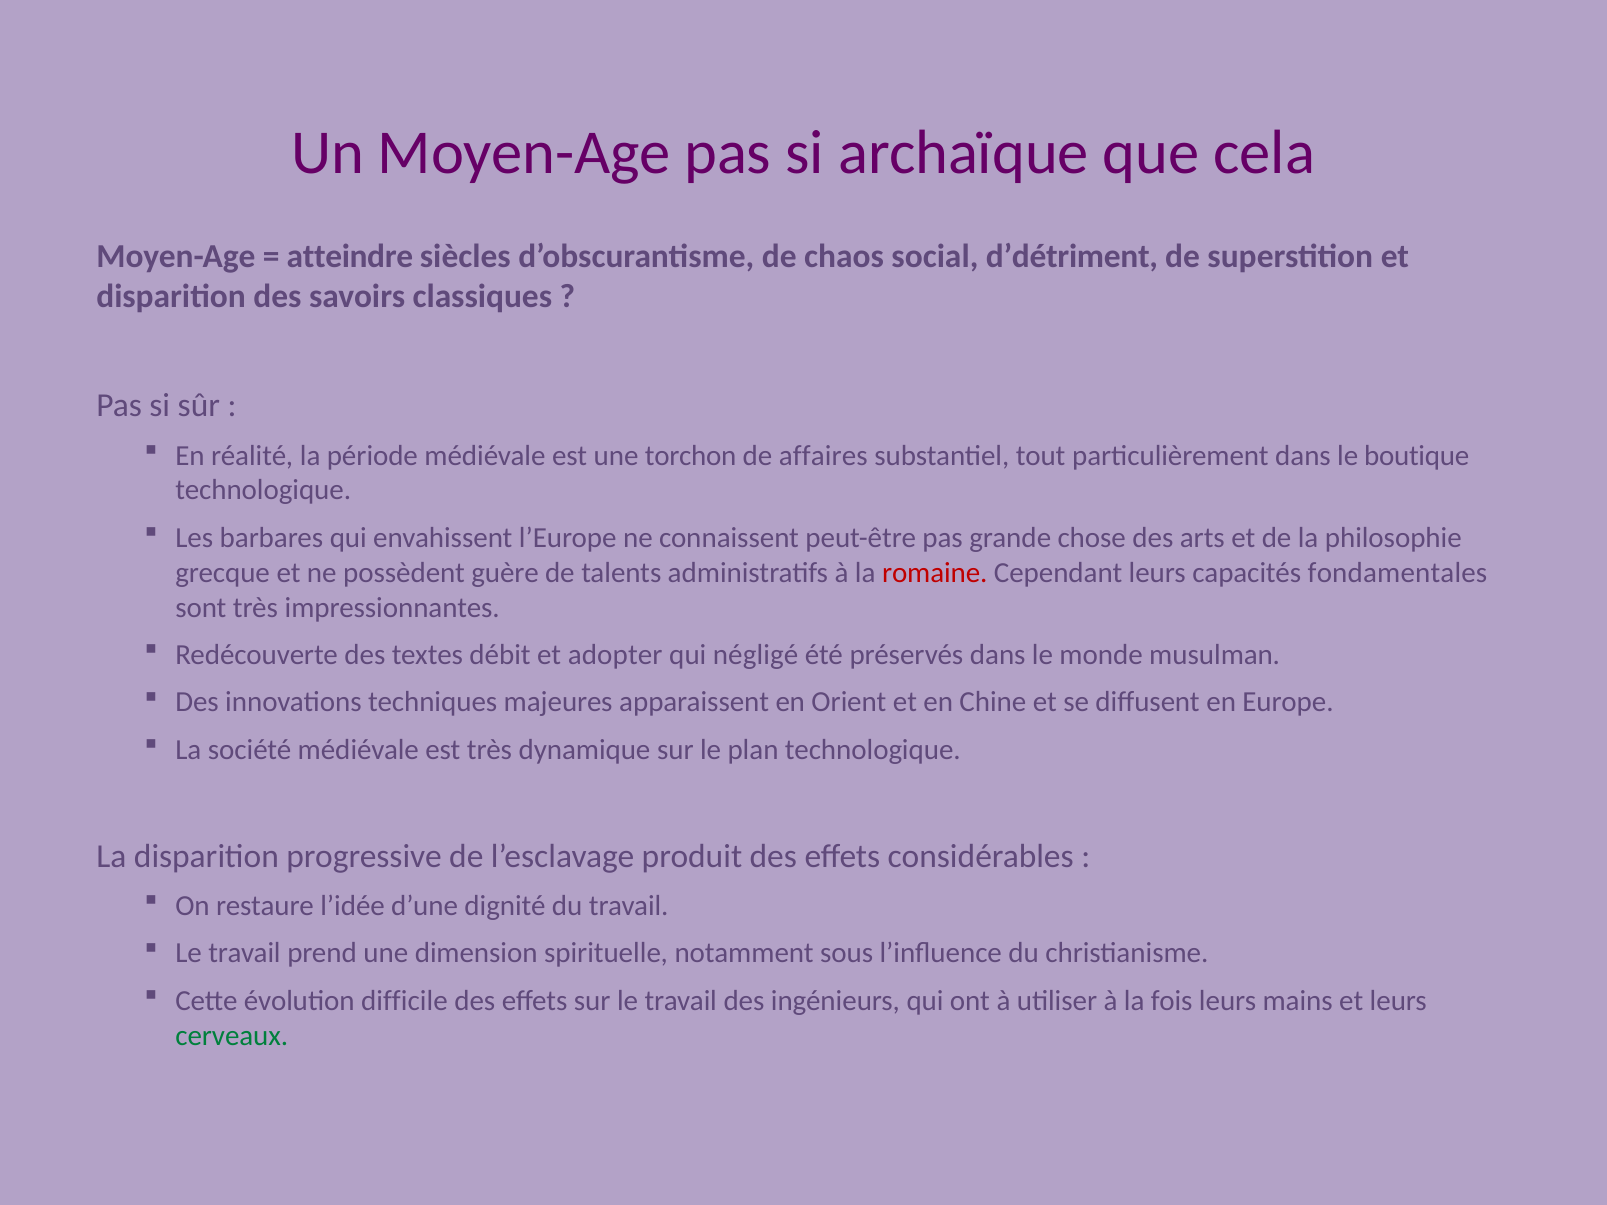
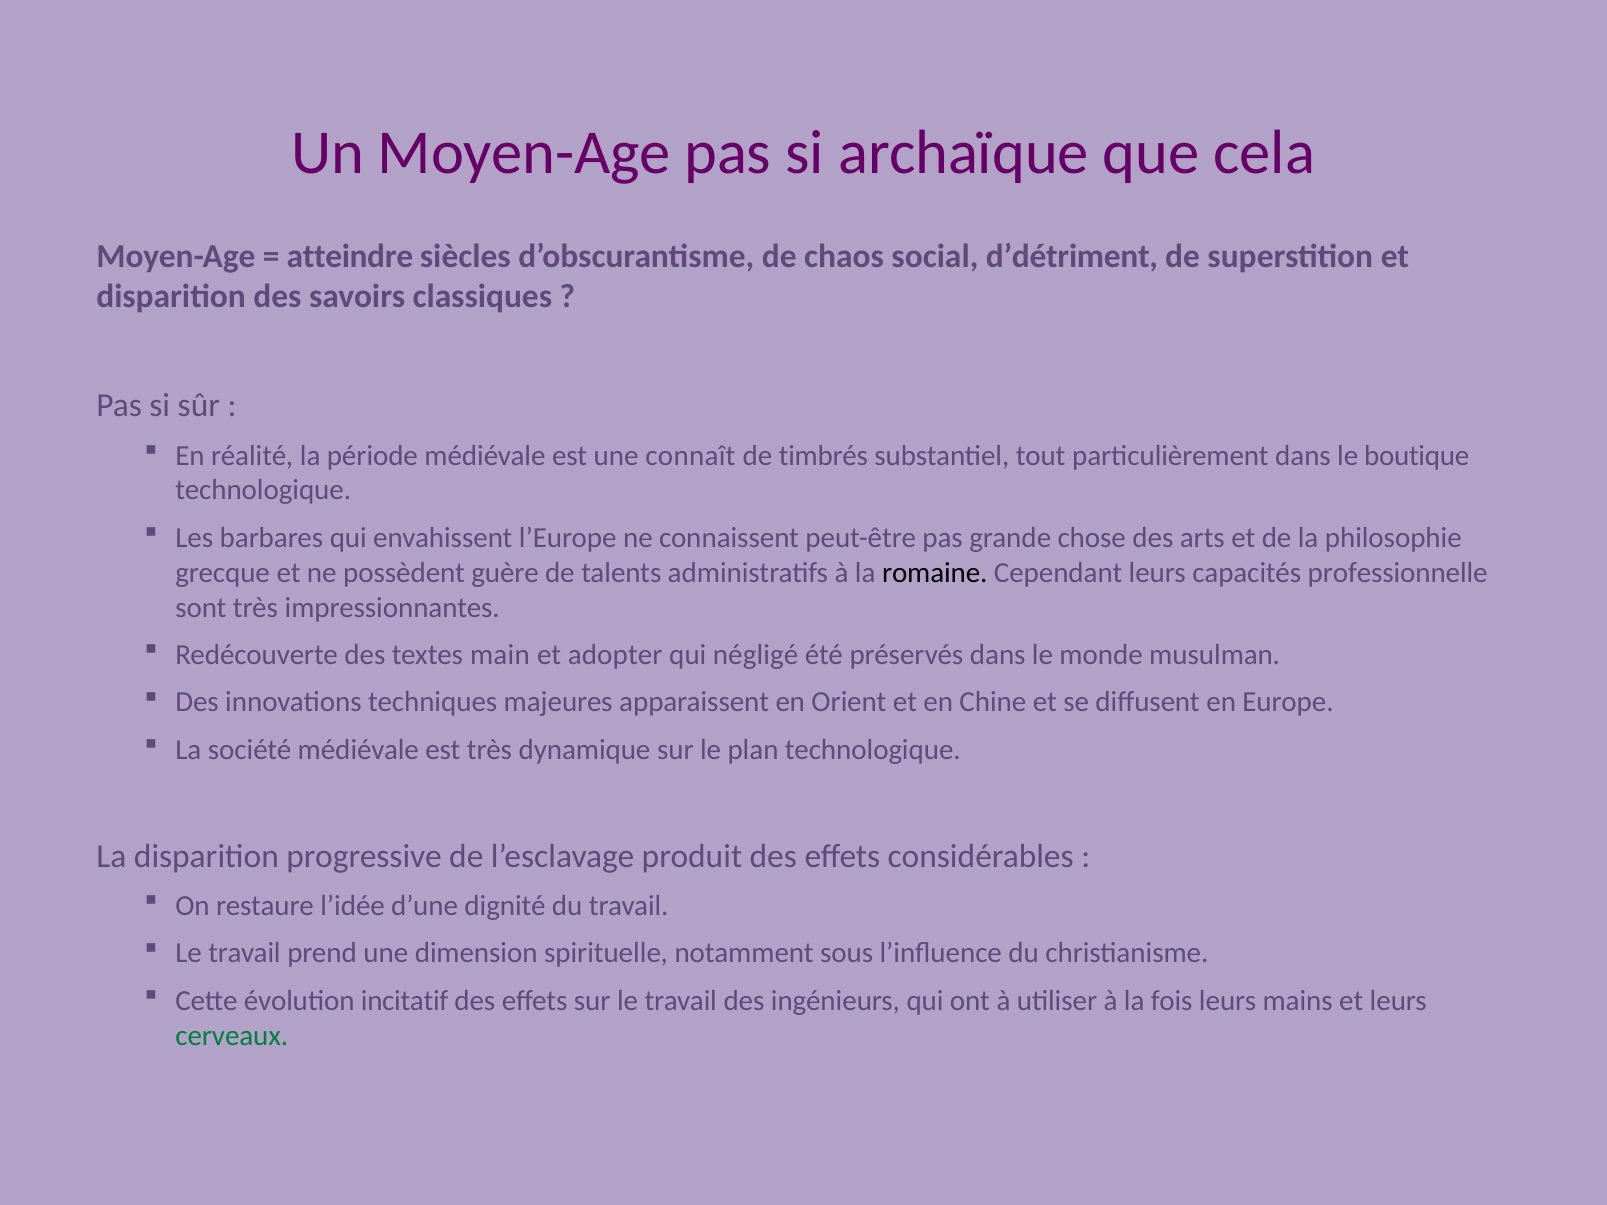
torchon: torchon -> connaît (690, 456)
affaires: affaires -> timbrés (823, 456)
romaine colour: red -> black (935, 573)
fondamentales: fondamentales -> professionnelle (1398, 573)
débit: débit -> main (500, 655)
difficile: difficile -> incitatif (405, 1001)
